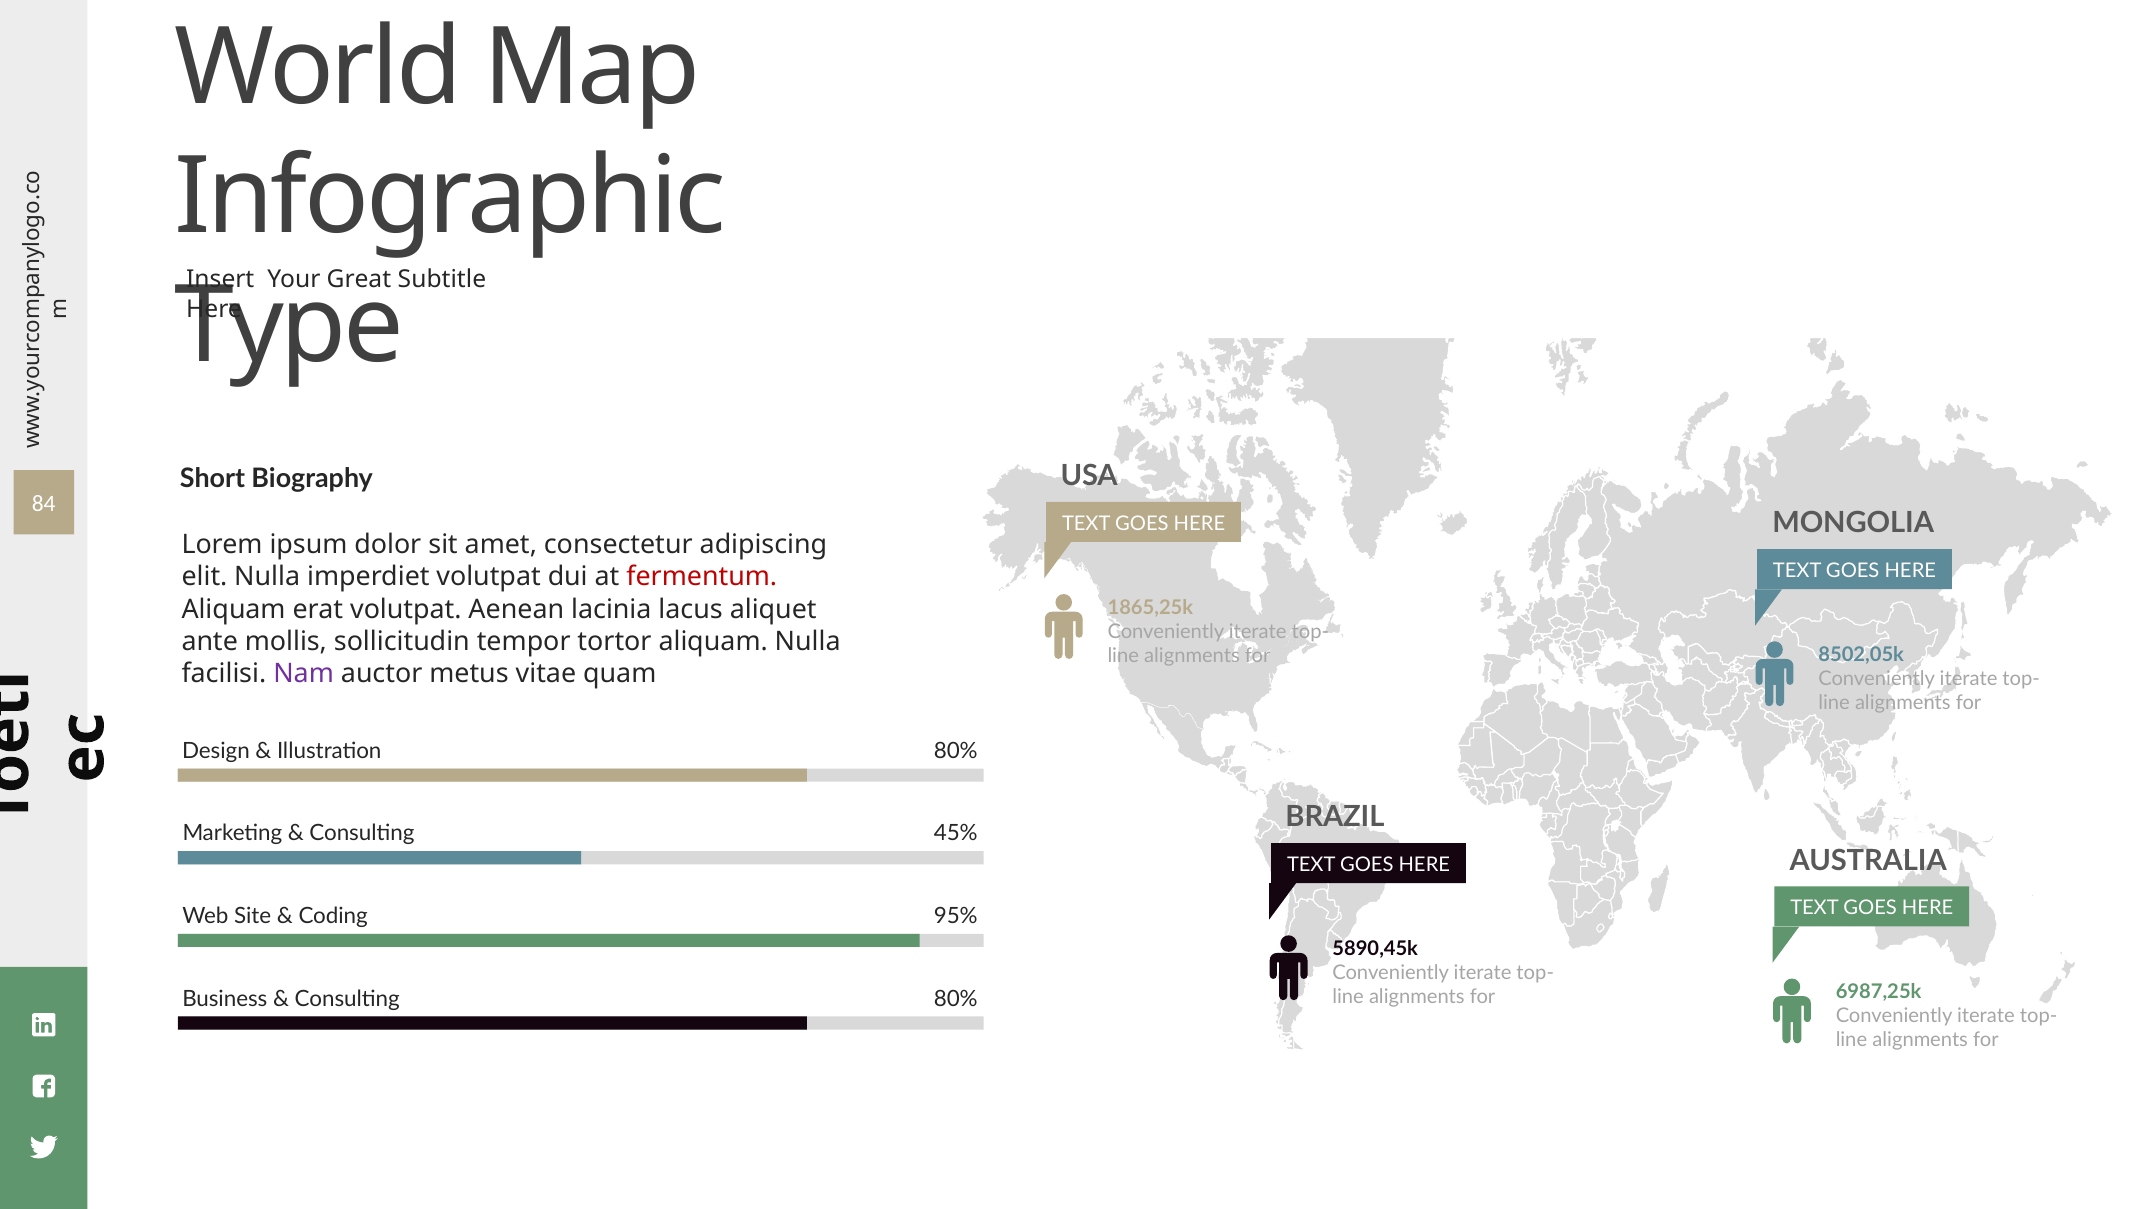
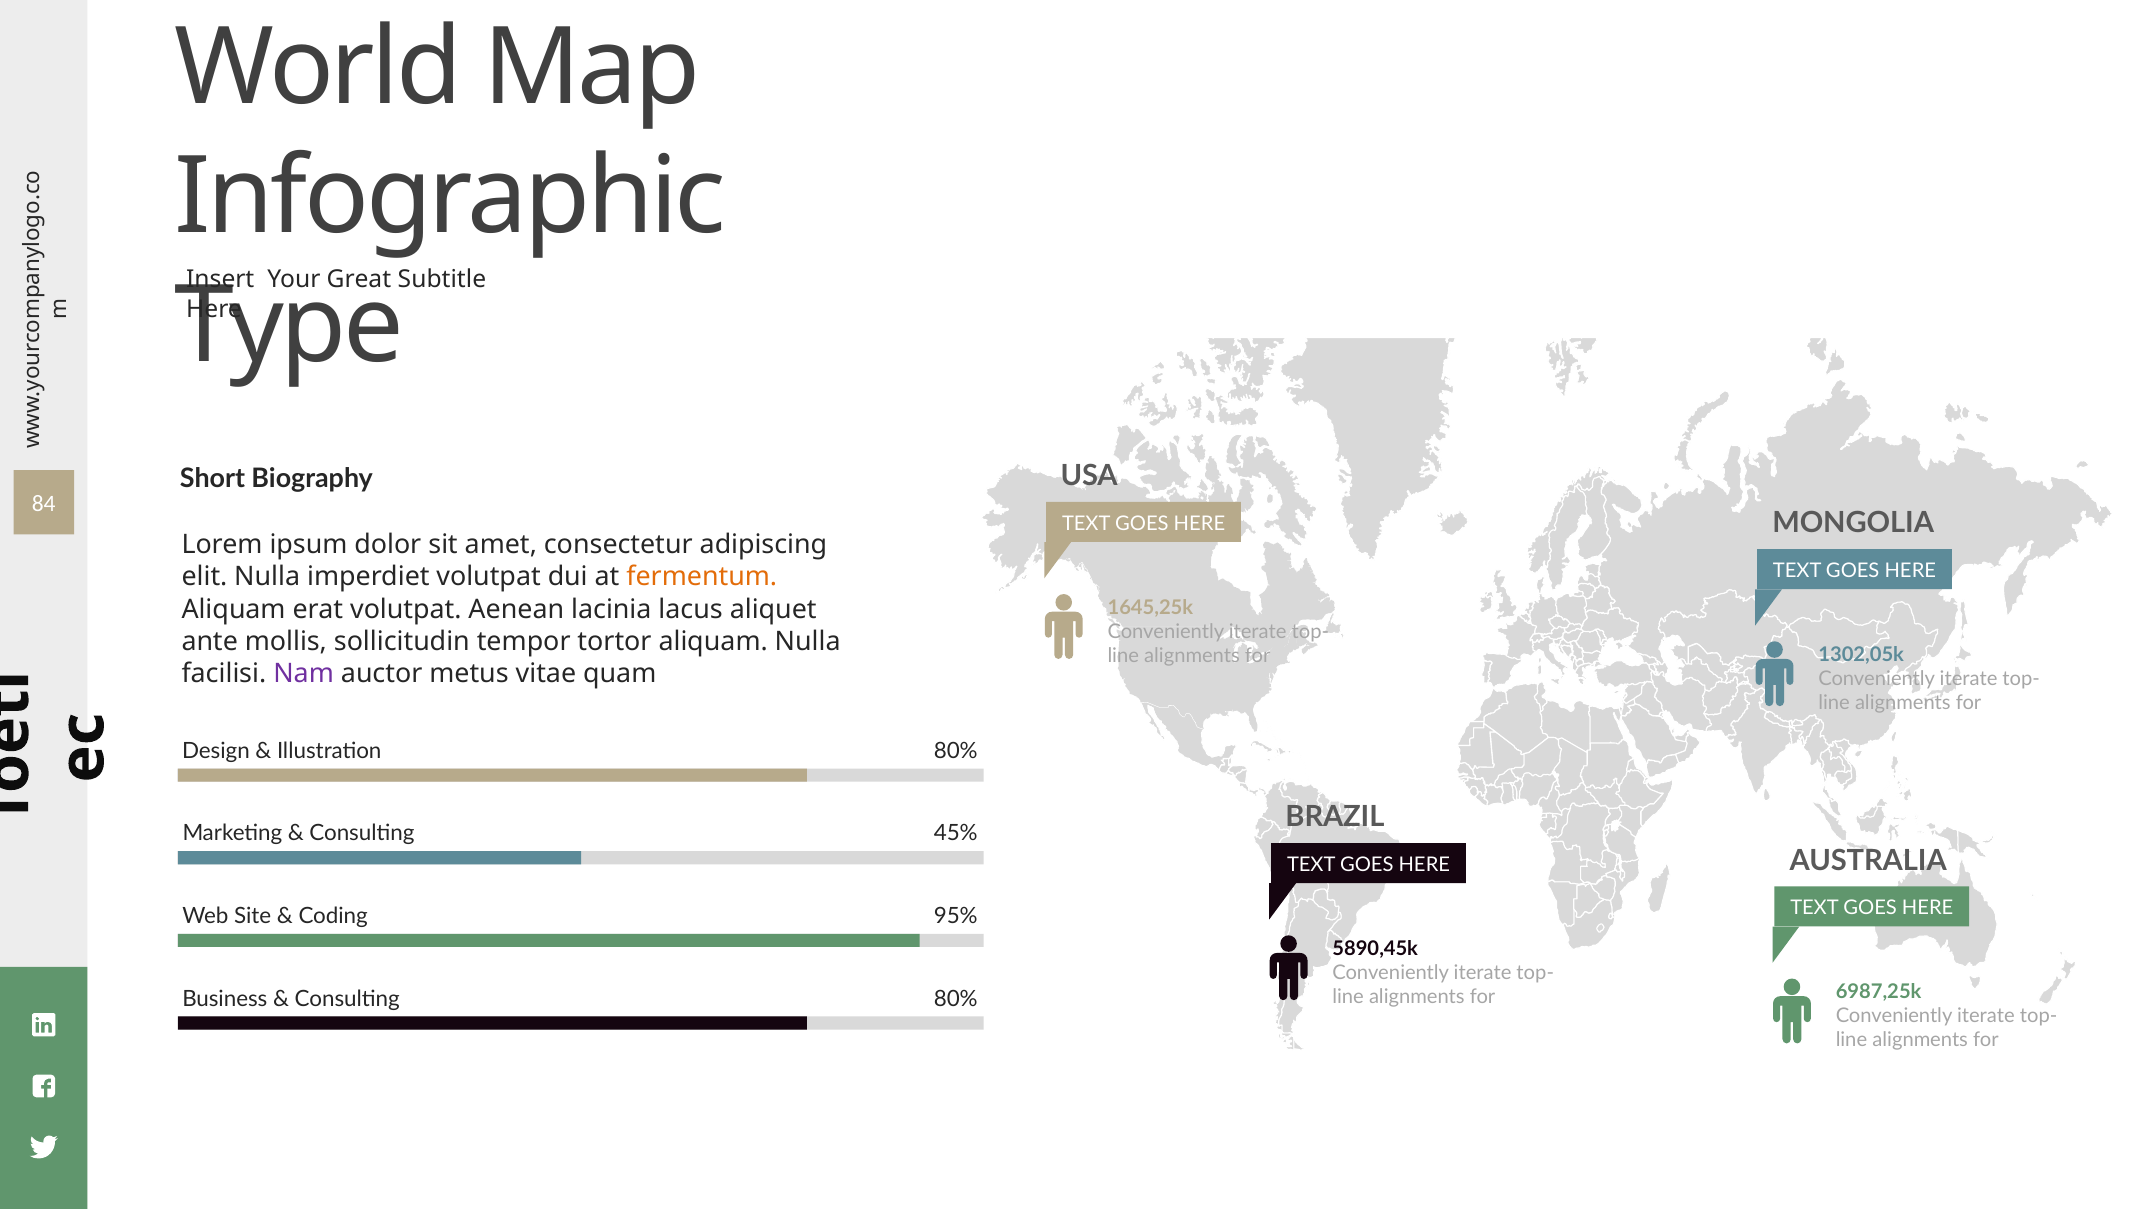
fermentum colour: red -> orange (702, 577)
1865,25k: 1865,25k -> 1645,25k (1150, 608)
8502,05k: 8502,05k -> 1302,05k (1861, 655)
